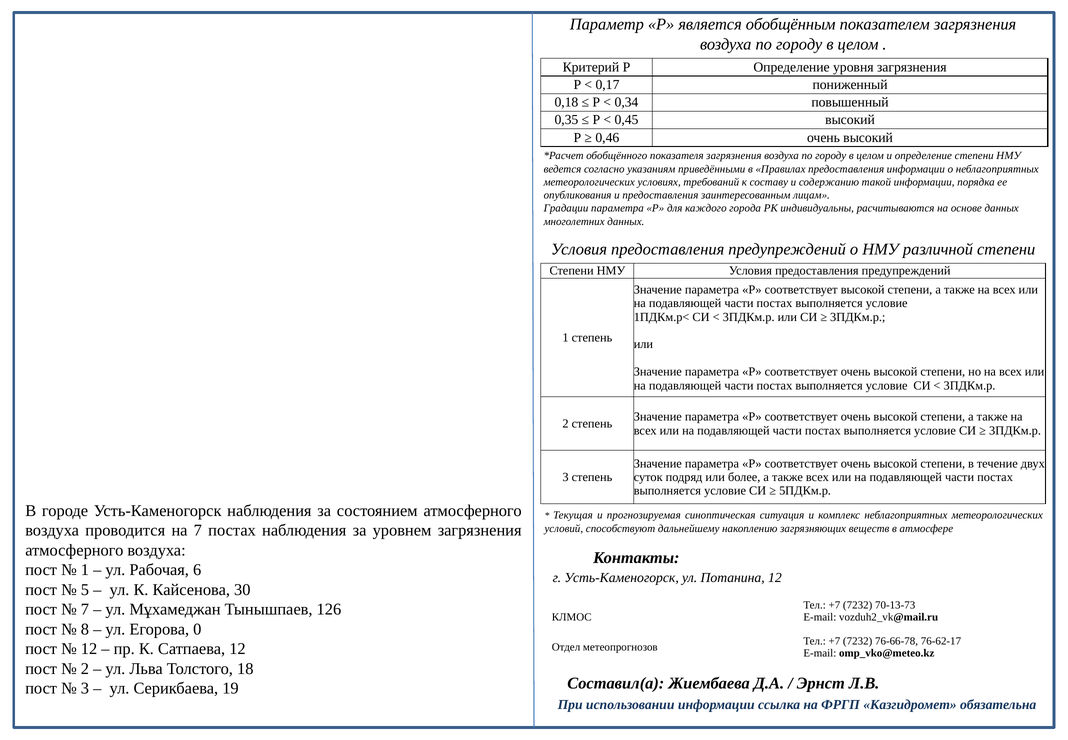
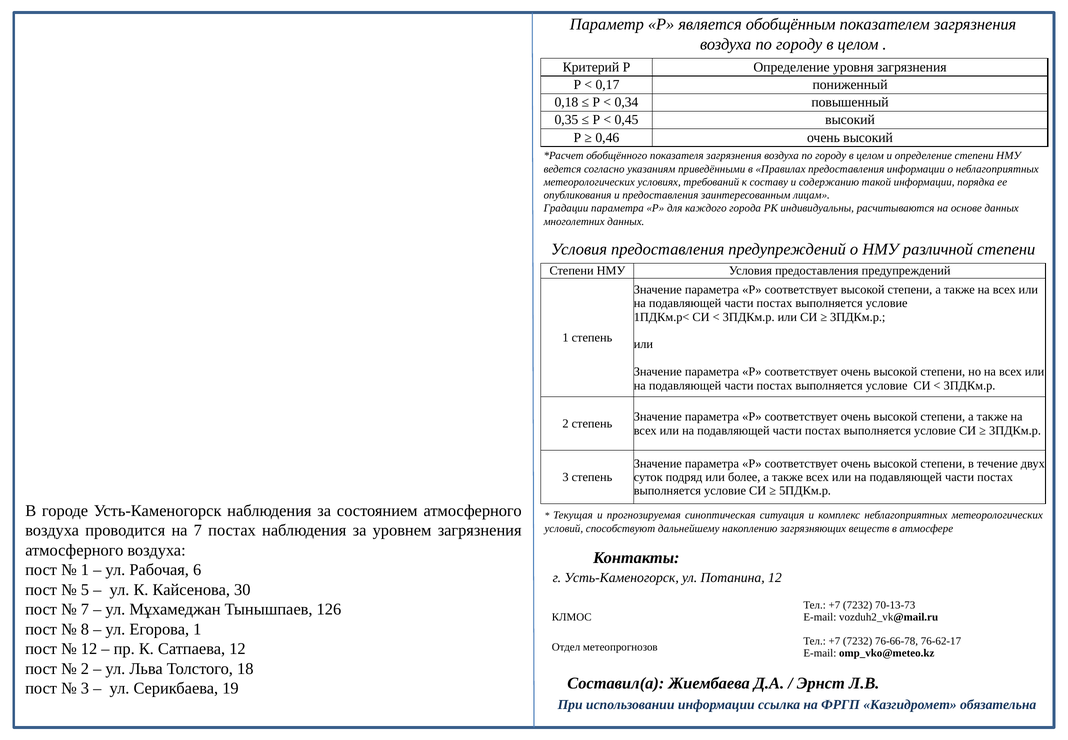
Егорова 0: 0 -> 1 (197, 629)
